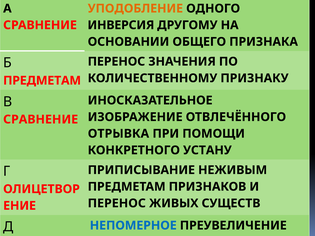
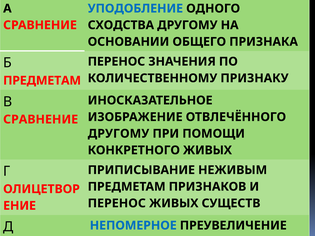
УПОДОБЛЕНИЕ colour: orange -> blue (135, 9)
ИНВЕРСИЯ: ИНВЕРСИЯ -> СХОДСТВА (121, 25)
ОТРЫВКА: ОТРЫВКА -> ДРУГОМУ (118, 134)
КОНКРЕТНОГО УСТАНУ: УСТАНУ -> ЖИВЫХ (207, 150)
